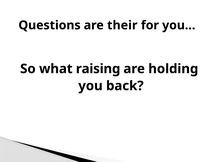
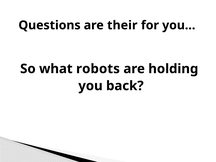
raising: raising -> robots (98, 69)
